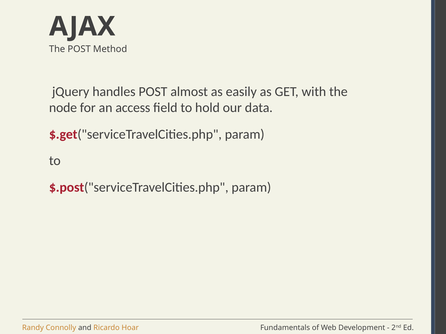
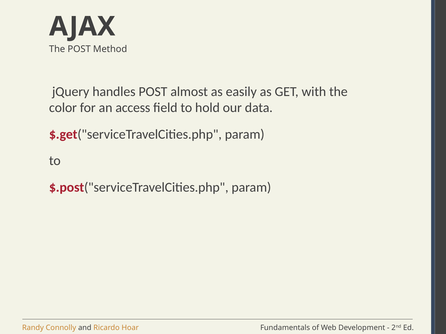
node: node -> color (63, 108)
